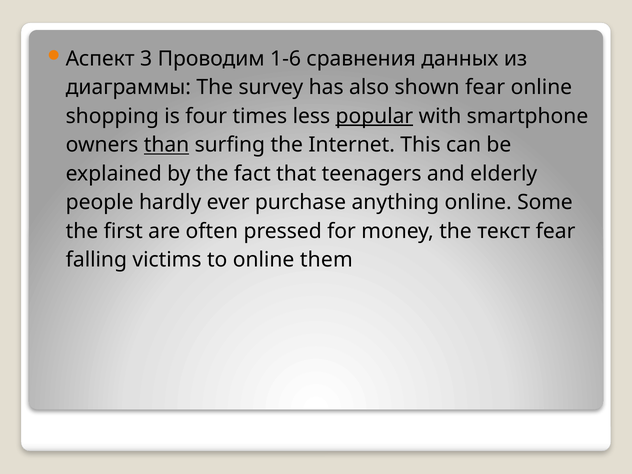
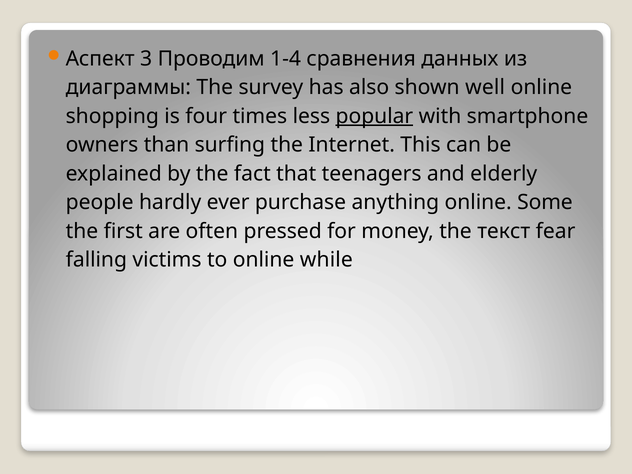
1-6: 1-6 -> 1-4 (286, 59)
shown fear: fear -> well (485, 87)
than underline: present -> none (167, 145)
them: them -> while (326, 260)
